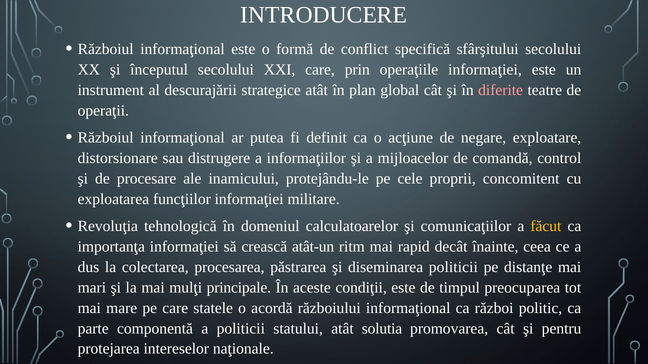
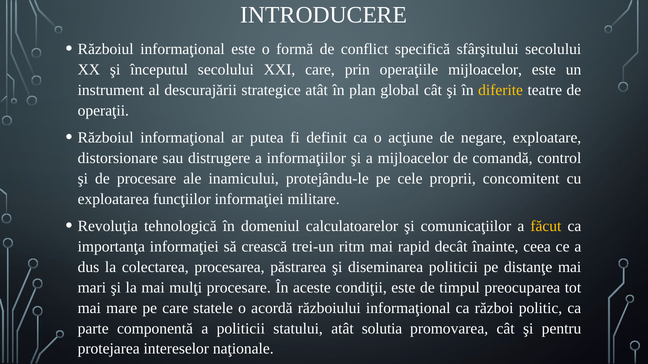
operaţiile informaţiei: informaţiei -> mijloacelor (485, 70)
diferite colour: pink -> yellow (501, 90)
atât-un: atât-un -> trei-un (313, 247)
mulţi principale: principale -> procesare (239, 288)
